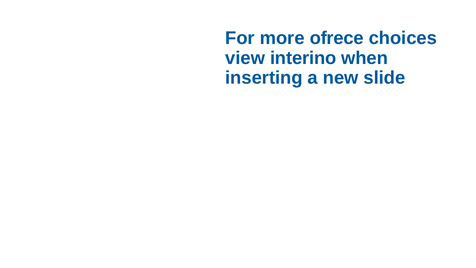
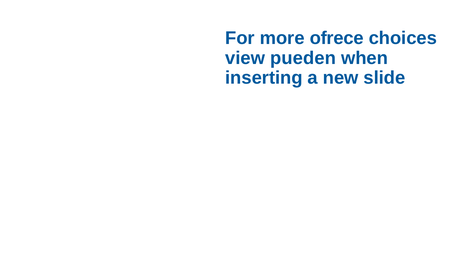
interino: interino -> pueden (303, 58)
